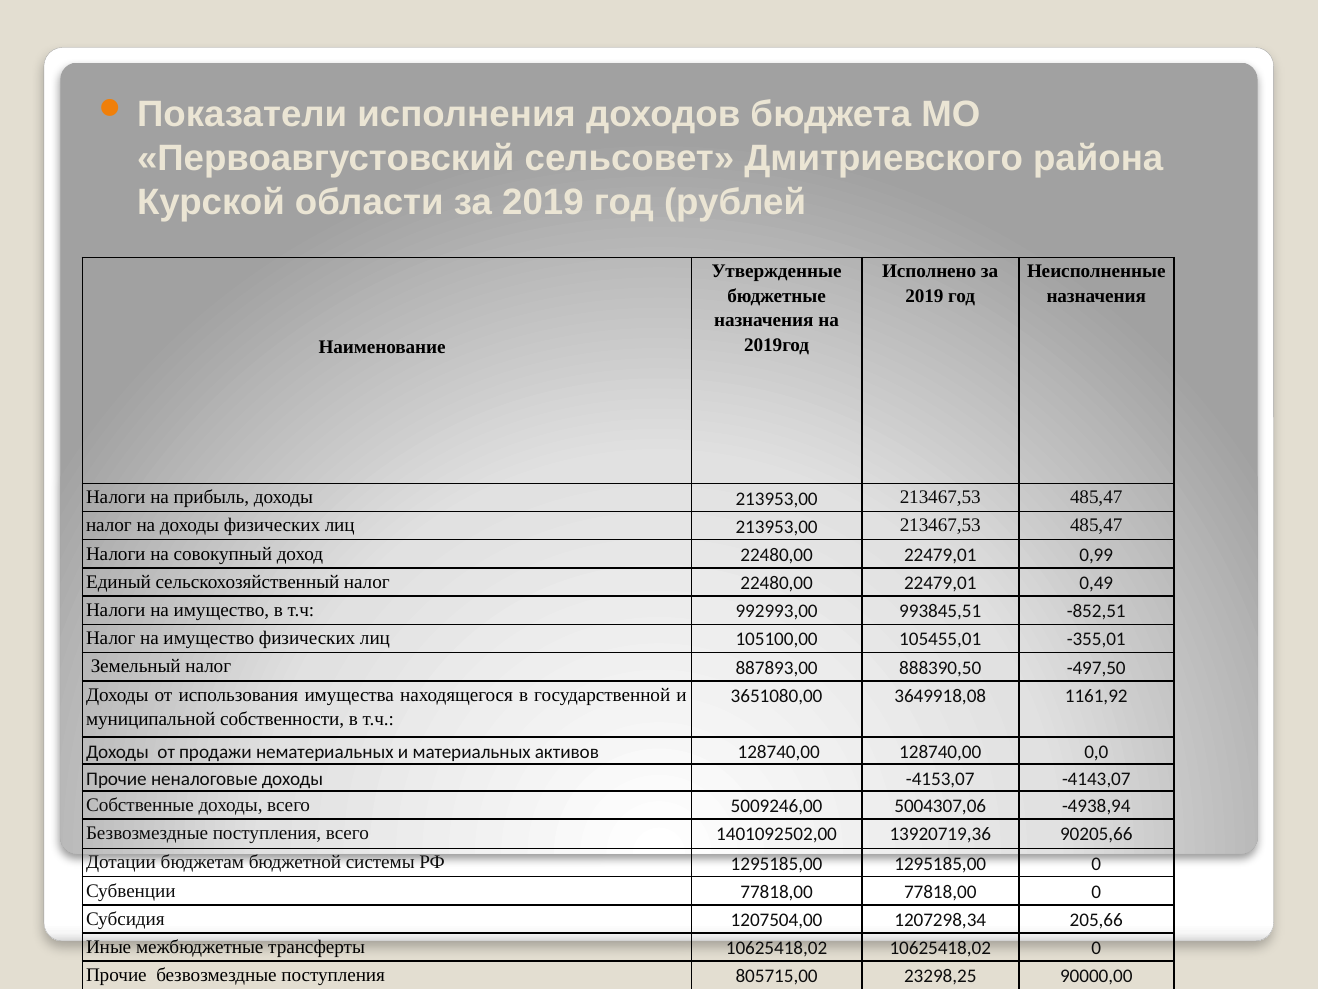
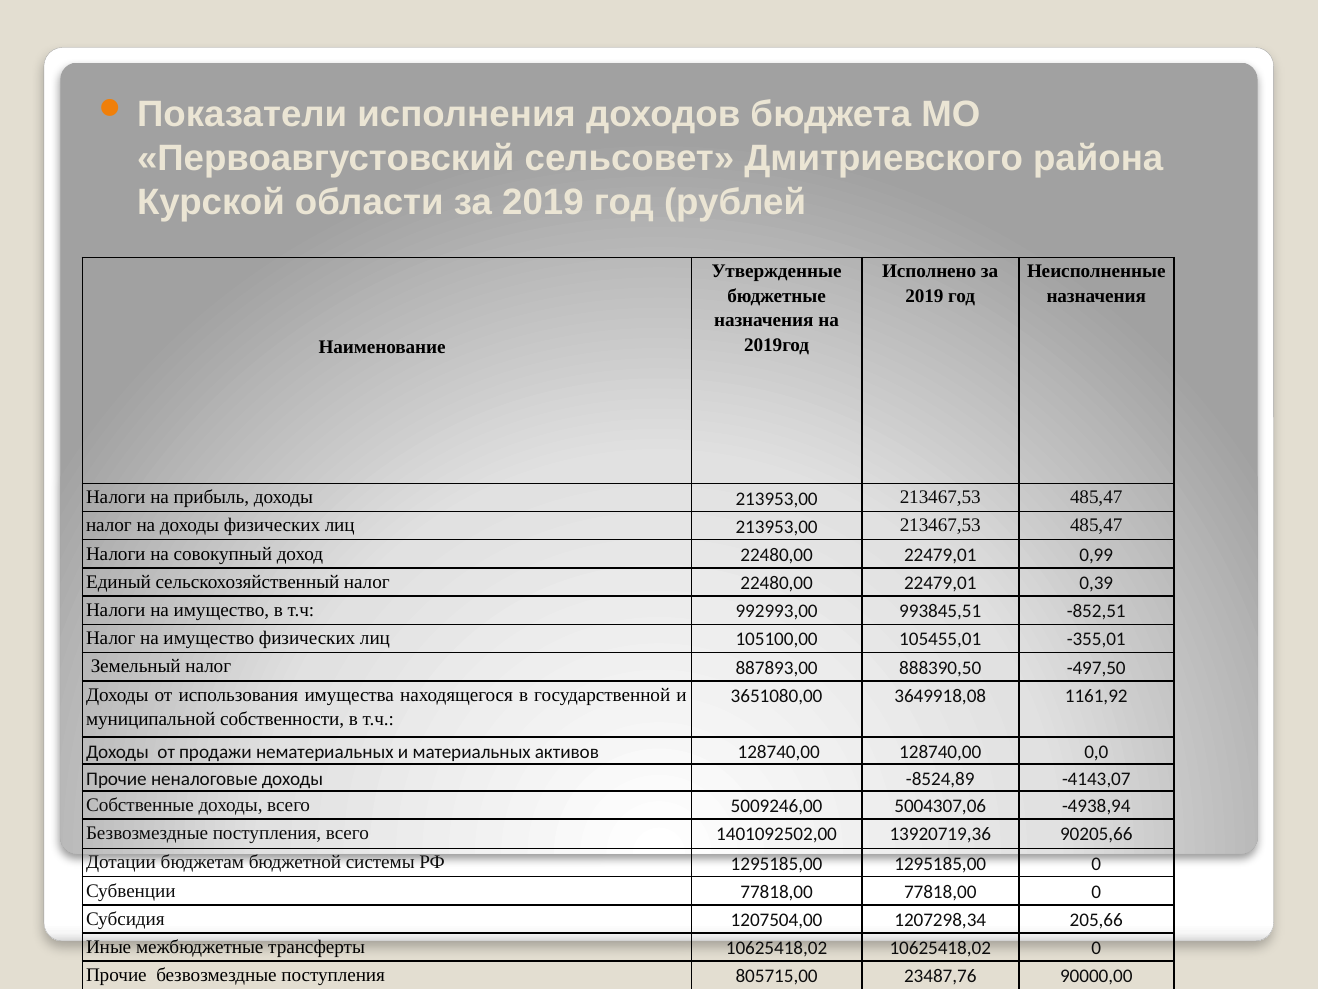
0,49: 0,49 -> 0,39 (1096, 583)
-4153,07: -4153,07 -> -8524,89 (940, 779)
23298,25: 23298,25 -> 23487,76 (940, 976)
